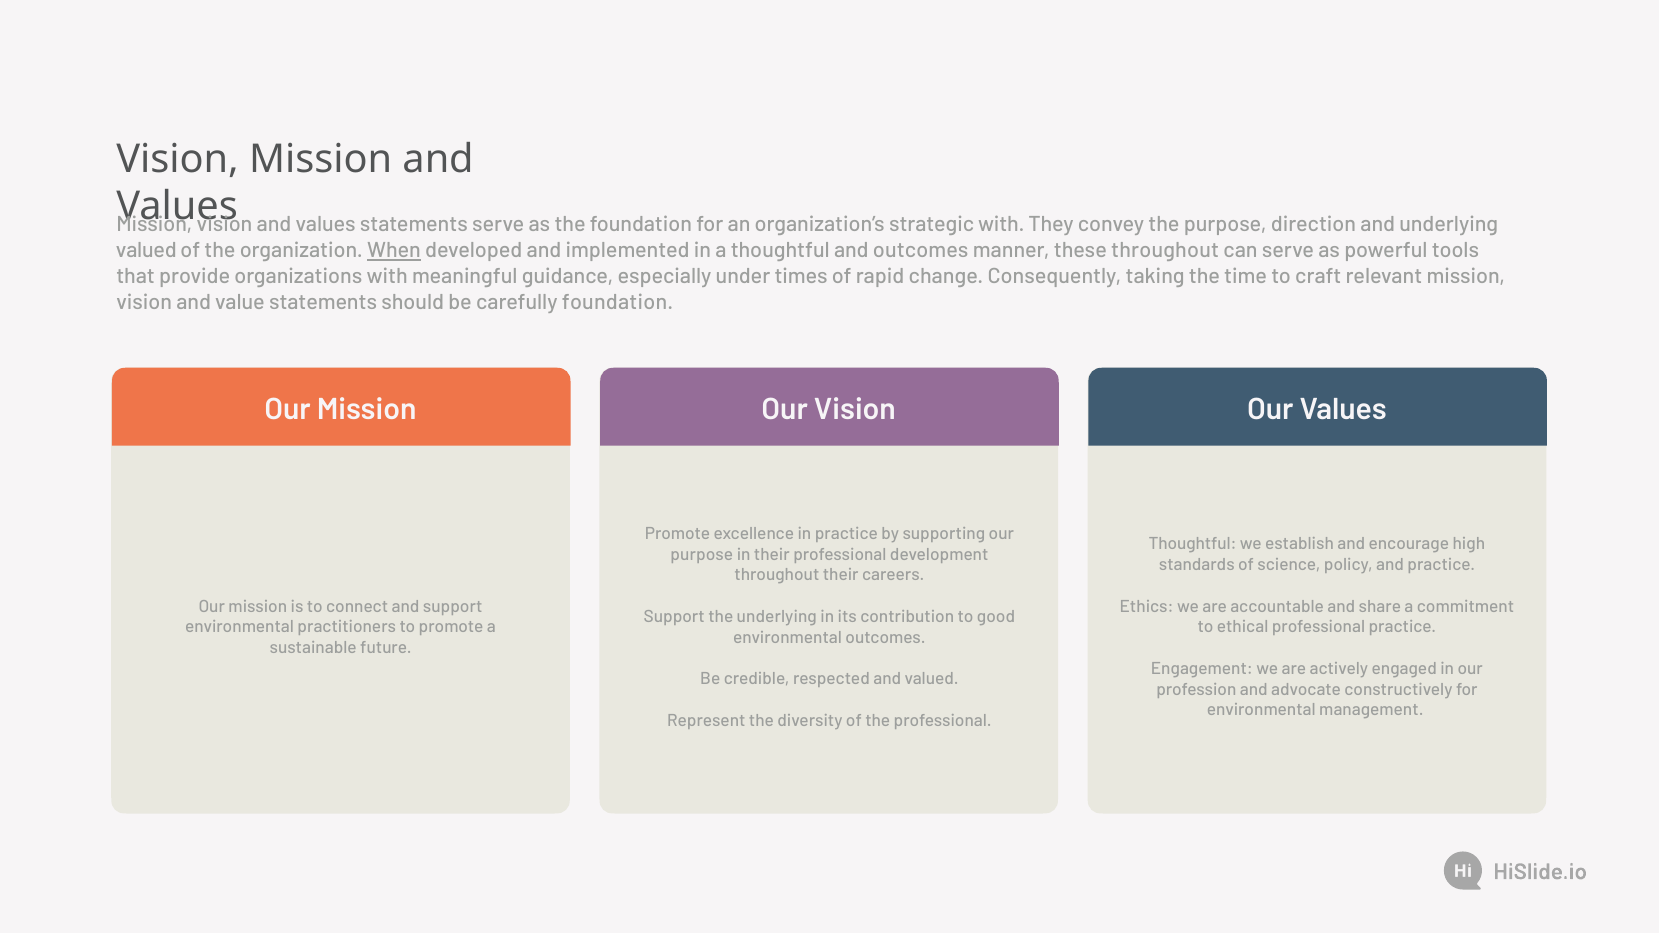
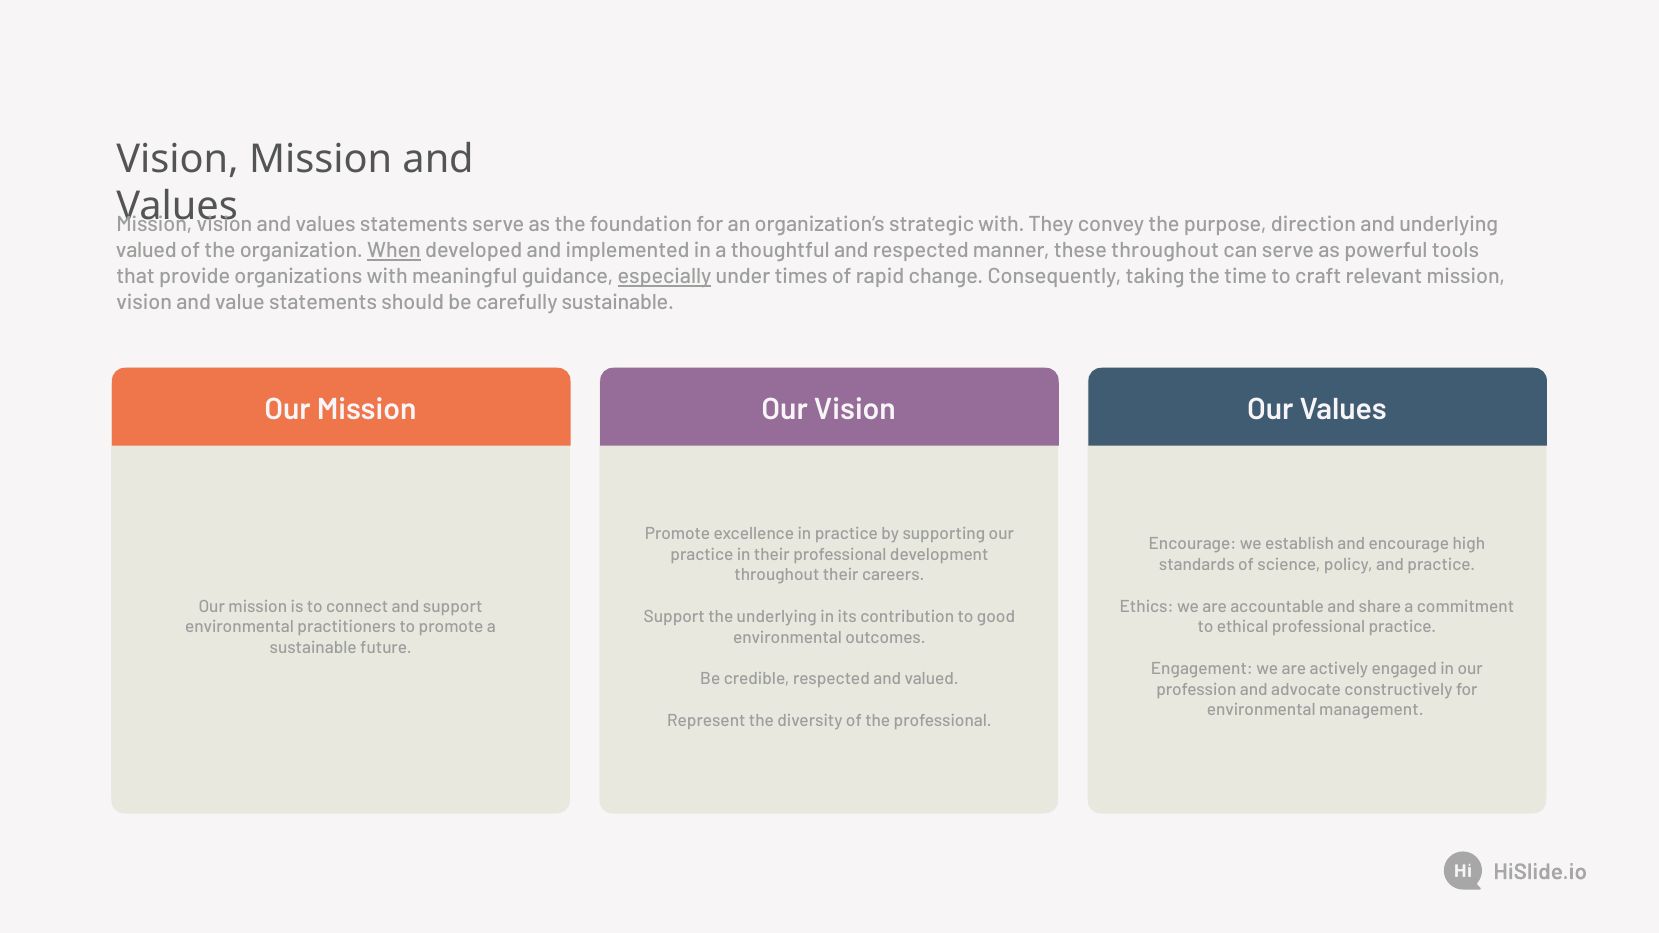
and outcomes: outcomes -> respected (921, 251)
especially underline: none -> present (664, 277)
carefully foundation: foundation -> sustainable (618, 303)
Thoughtful: Thoughtful -> Encourage (1193, 544)
purpose: purpose -> practice (702, 555)
